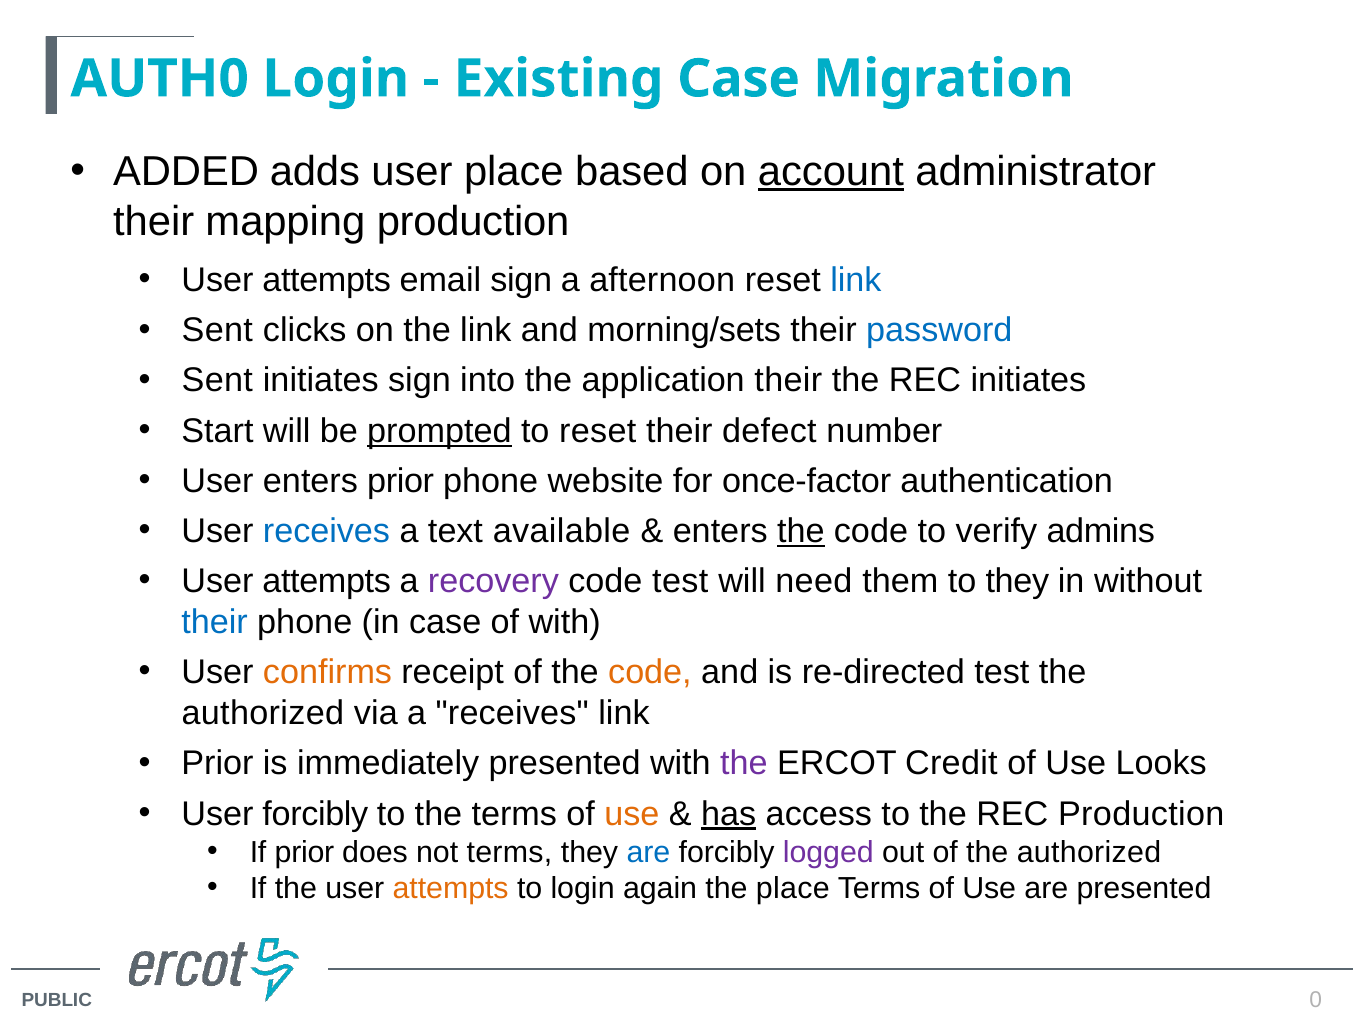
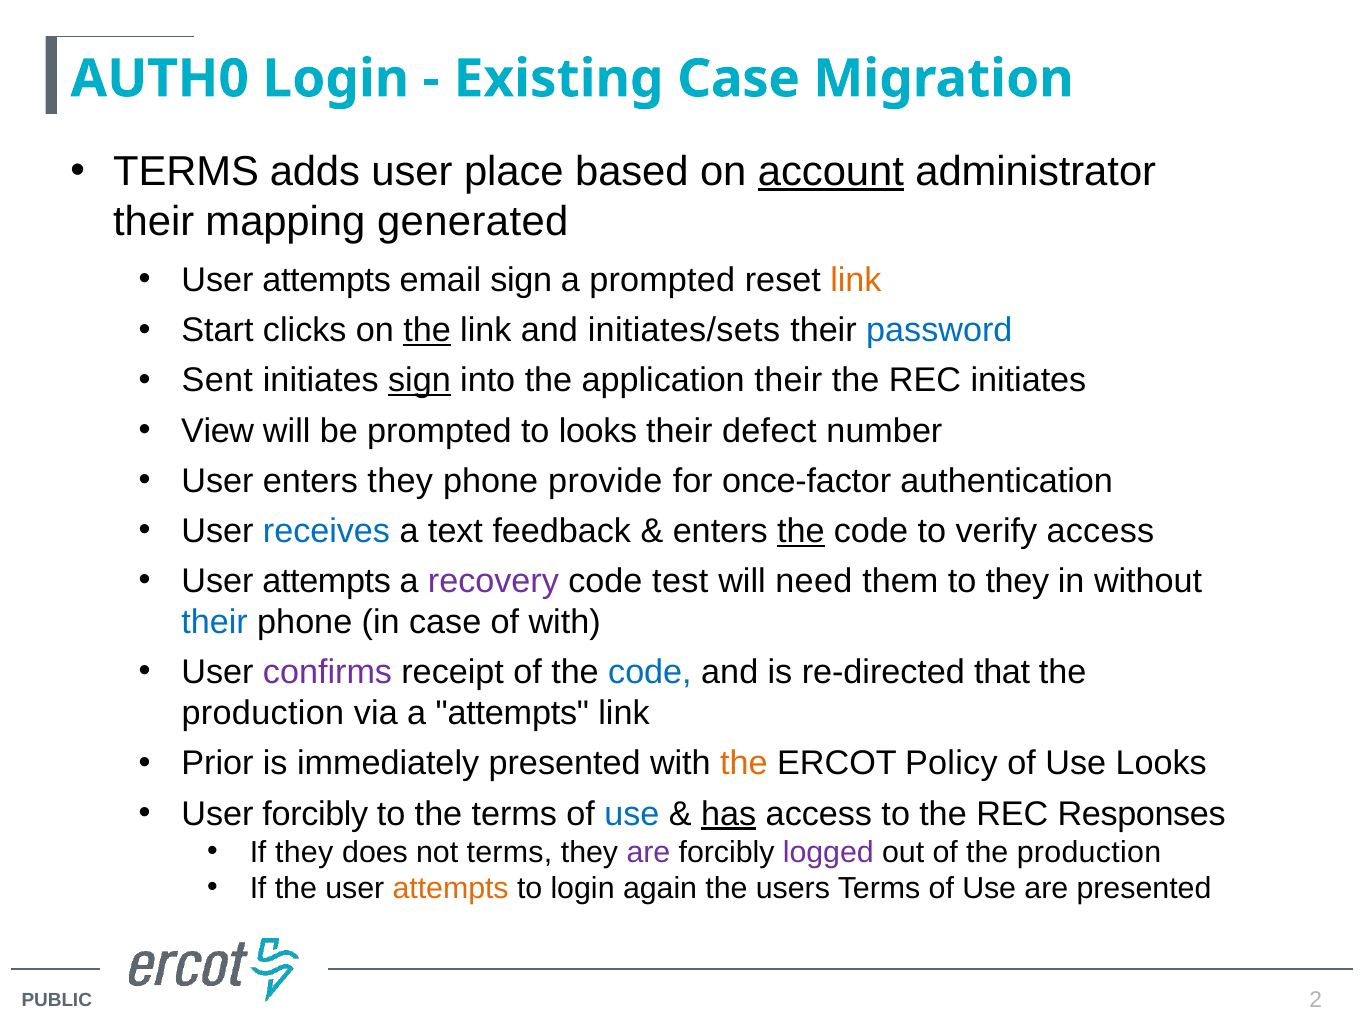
ADDED: ADDED -> TERMS (186, 171)
mapping production: production -> generated (473, 222)
a afternoon: afternoon -> prompted (662, 280)
link colour: blue -> orange (856, 280)
Sent: Sent -> Start (217, 330)
the underline: none -> present (427, 330)
morning/sets: morning/sets -> initiates/sets (684, 330)
sign underline: none -> present (419, 380)
Start: Start -> View (218, 431)
prompted underline: present -> none (439, 431)
to reset: reset -> looks (598, 431)
enters prior: prior -> they (400, 481)
website: website -> provide (605, 481)
available: available -> feedback (562, 531)
verify admins: admins -> access (1100, 531)
confirms colour: orange -> purple (328, 672)
code colour: orange -> blue (650, 672)
re-directed test: test -> that (1002, 672)
authorized: authorized -> production (263, 713)
a receives: receives -> attempts (512, 713)
the colour: purple -> orange (744, 763)
Credit: Credit -> Policy (951, 763)
use colour: orange -> blue (632, 813)
REC Production: Production -> Responses (1142, 813)
If prior: prior -> they (304, 852)
are colour: blue -> purple (648, 852)
of the authorized: authorized -> production (1089, 852)
the place: place -> users (793, 888)
0: 0 -> 2 (1316, 999)
